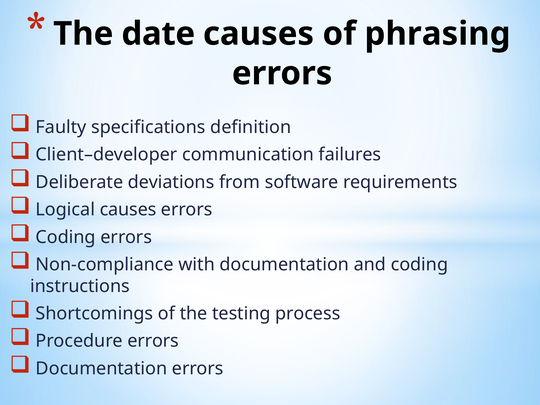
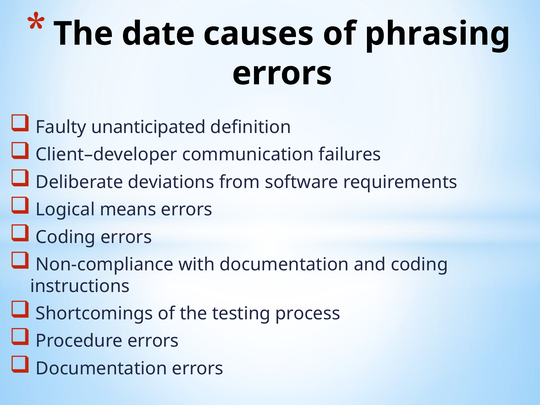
specifications: specifications -> unanticipated (148, 127)
Logical causes: causes -> means (128, 210)
